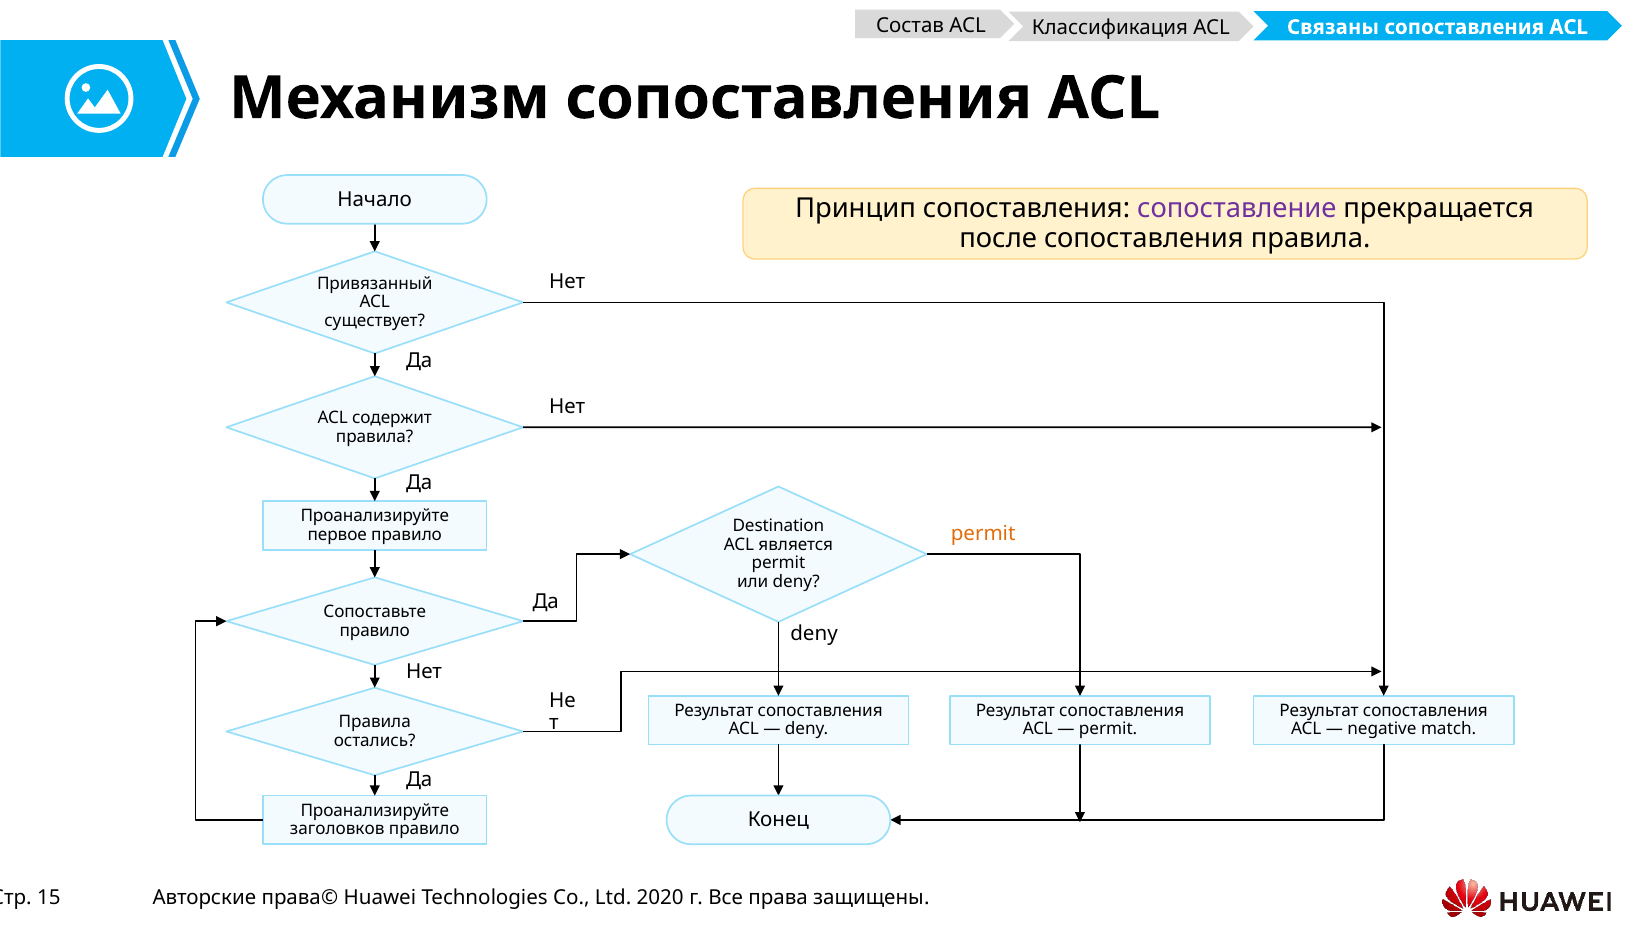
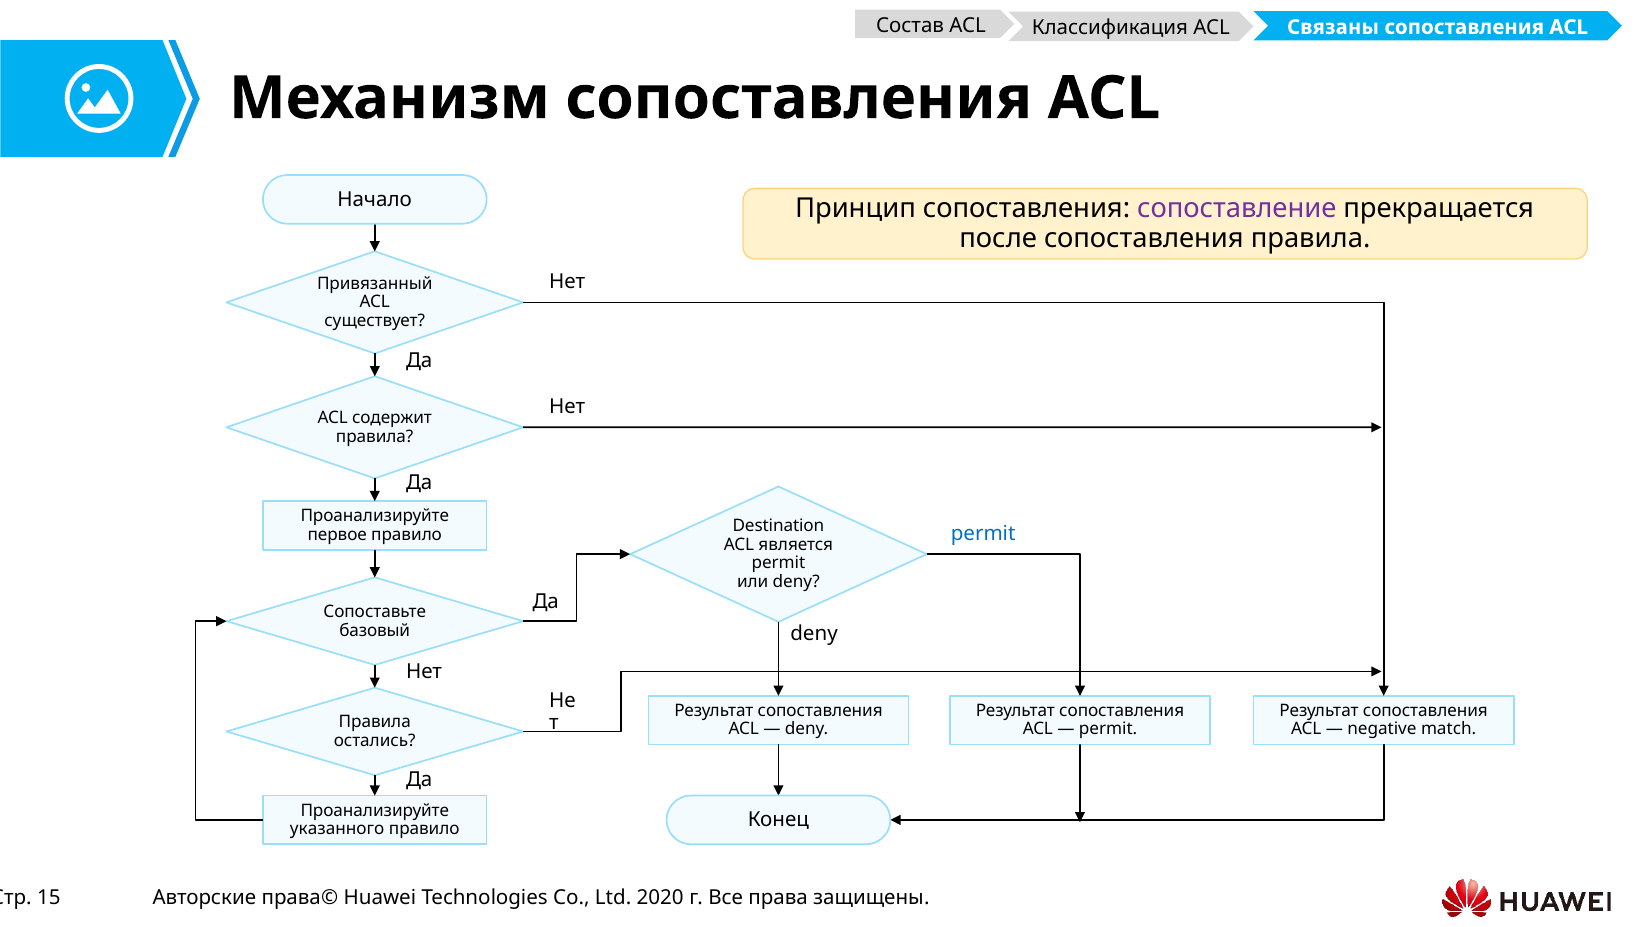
permit colour: orange -> blue (983, 534)
правило: правило -> базовый (375, 630)
заголовков: заголовков -> указанного (337, 829)
